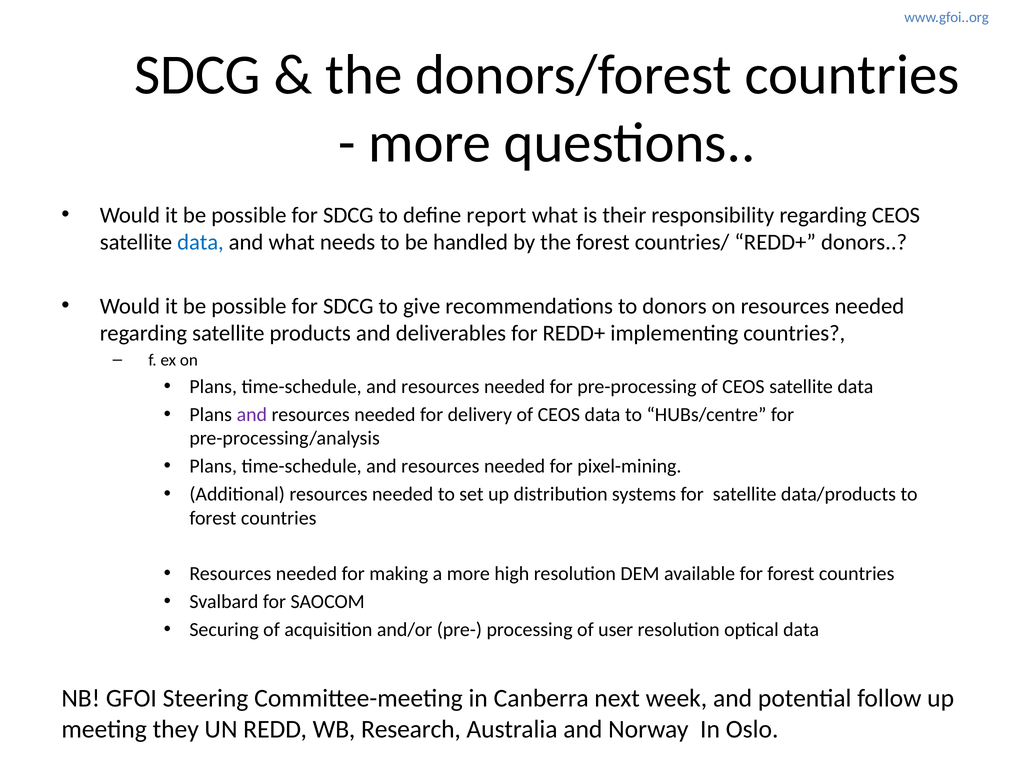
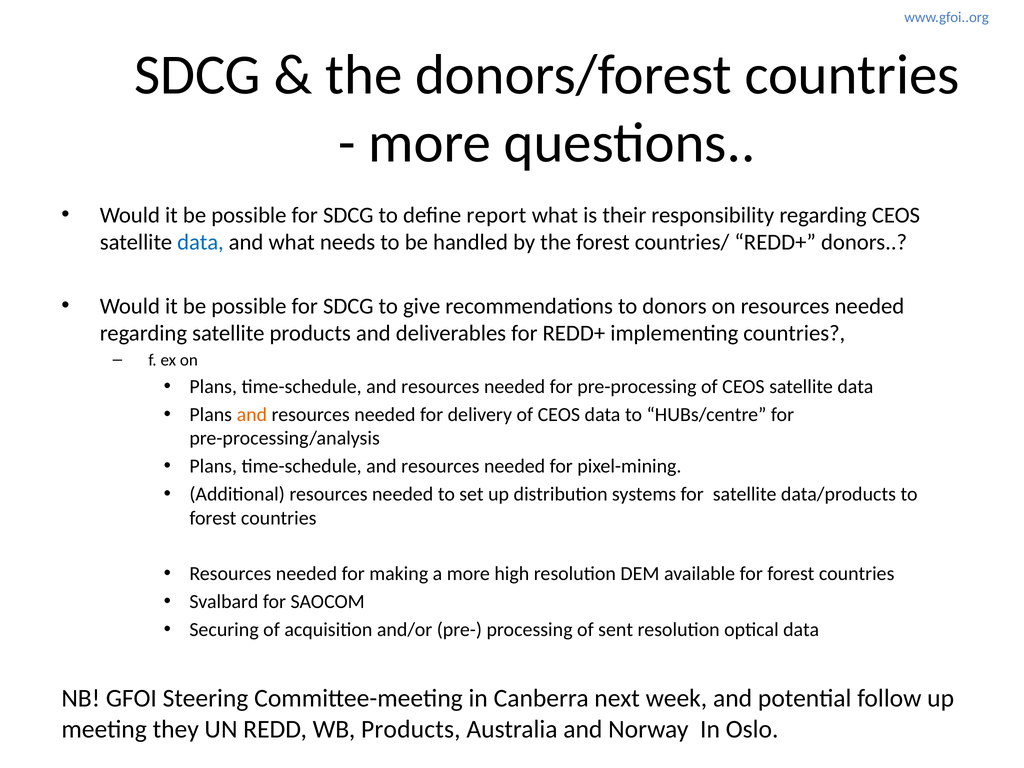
and colour: purple -> orange (252, 415)
user: user -> sent (616, 630)
WB Research: Research -> Products (411, 729)
